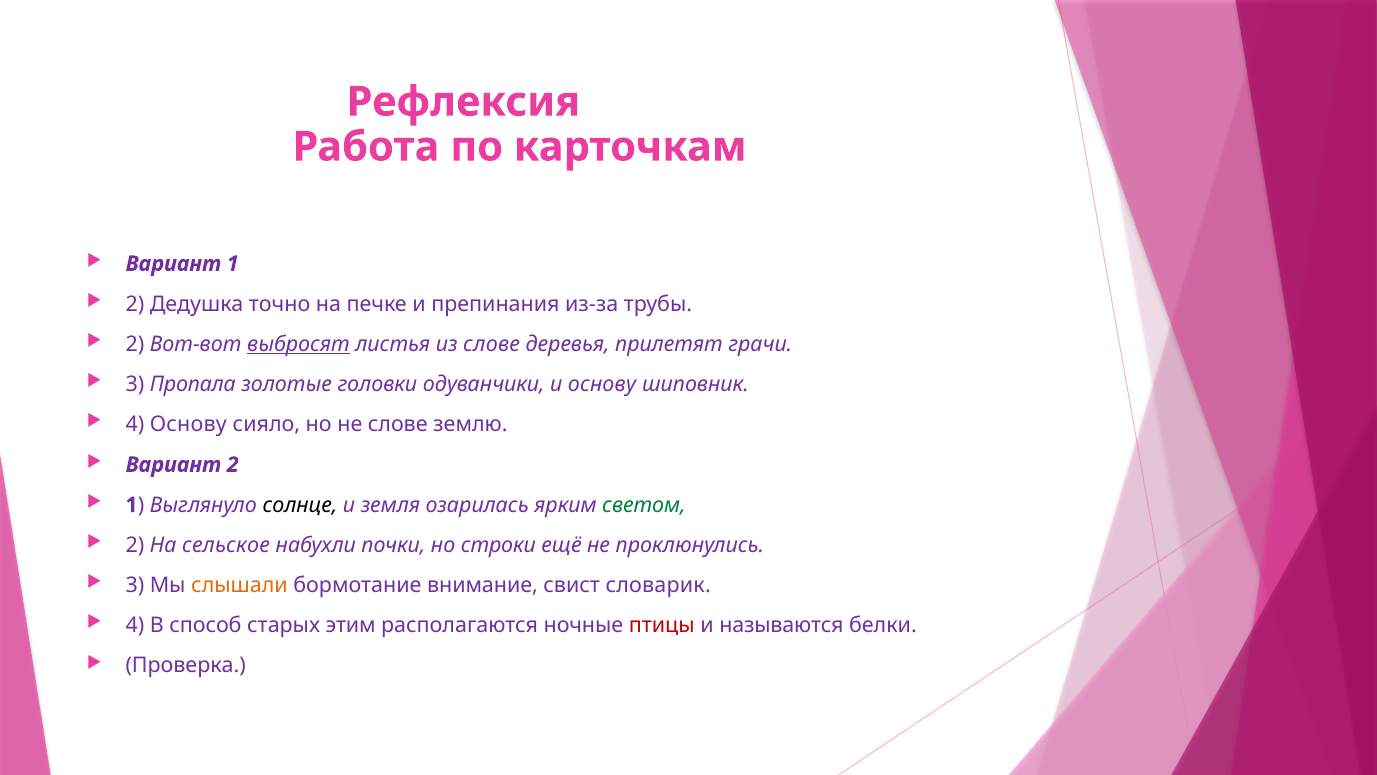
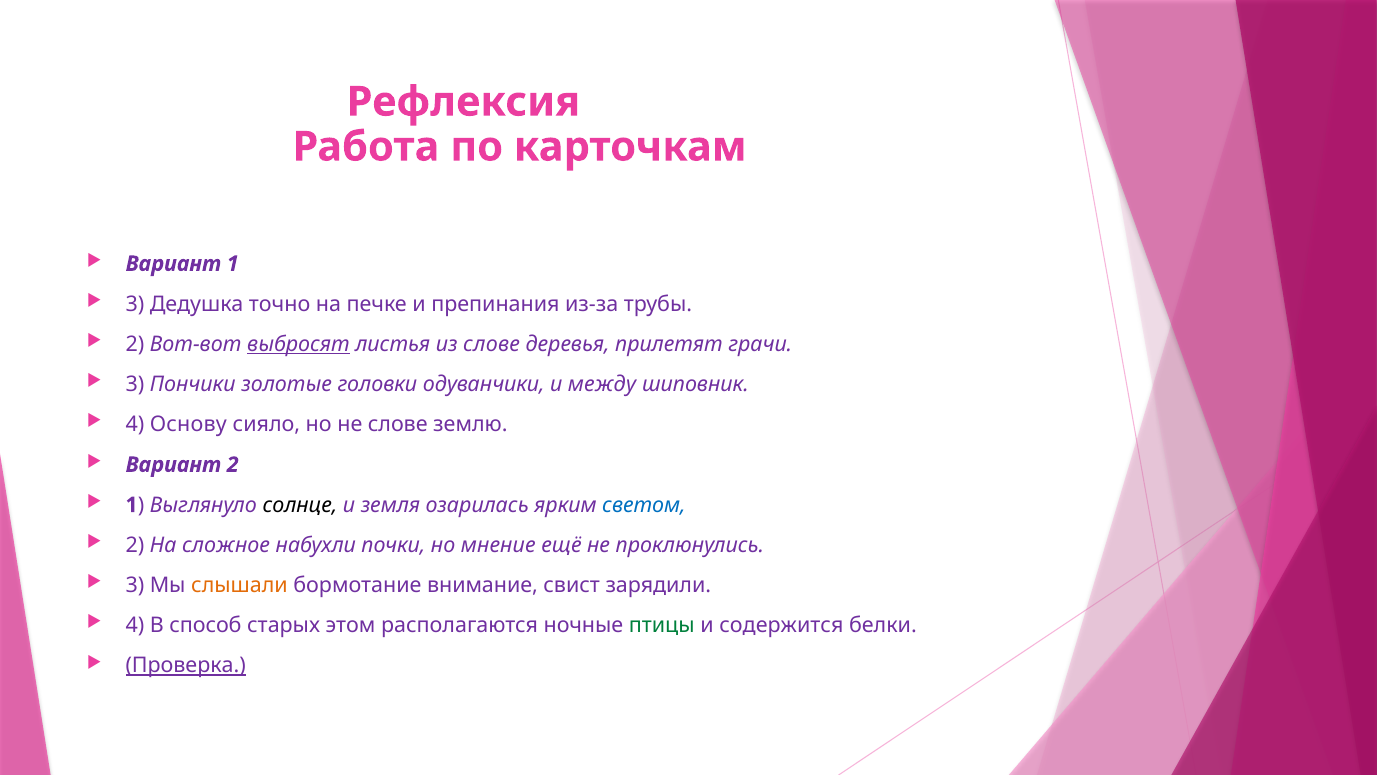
2: 2 -> 3 (135, 304)
Пропала: Пропала -> Пончики (193, 384)
и основу: основу -> между (602, 384)
светом colour: green -> blue (644, 505)
сельское: сельское -> сложное (226, 545)
строки: строки -> мнение (498, 545)
словарик: словарик -> зарядили (658, 585)
этим: этим -> этом (351, 625)
птицы colour: red -> green (662, 625)
называются: называются -> содержится (781, 625)
Проверка underline: none -> present (186, 665)
